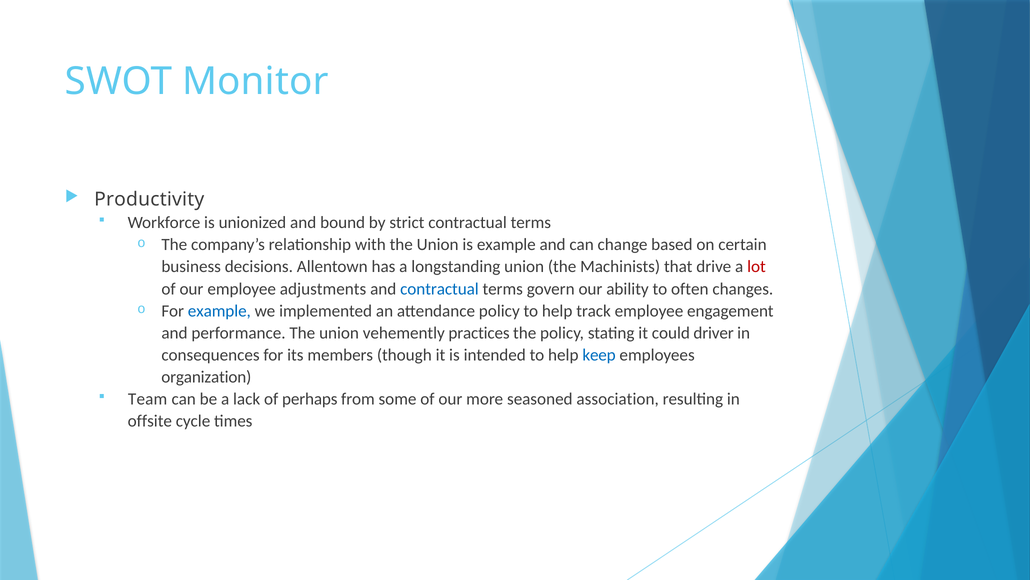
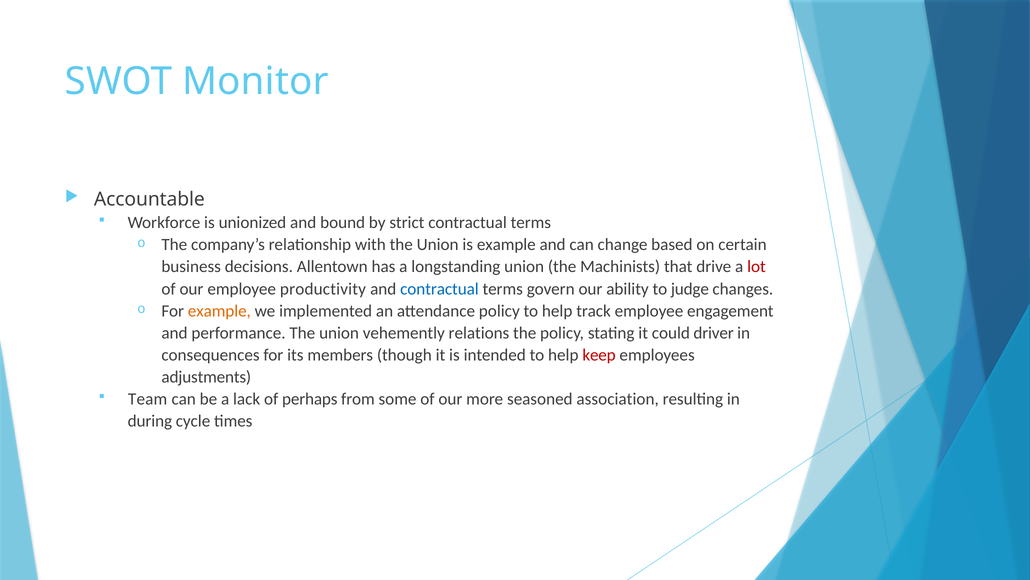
Productivity: Productivity -> Accountable (149, 199)
adjustments: adjustments -> productivity (323, 289)
often: often -> judge (690, 289)
example colour: blue -> orange (219, 311)
practices: practices -> relations (479, 333)
keep colour: blue -> red (599, 355)
organization: organization -> adjustments (206, 377)
offsite: offsite -> during (150, 421)
